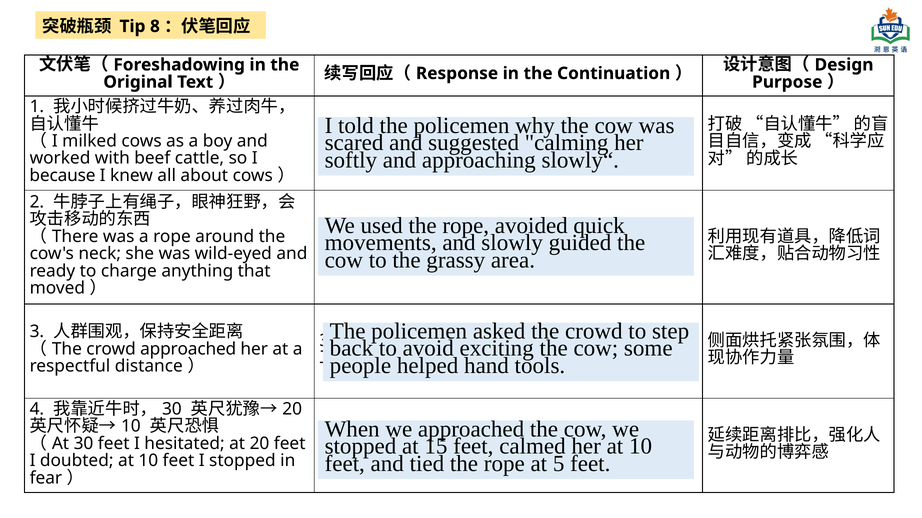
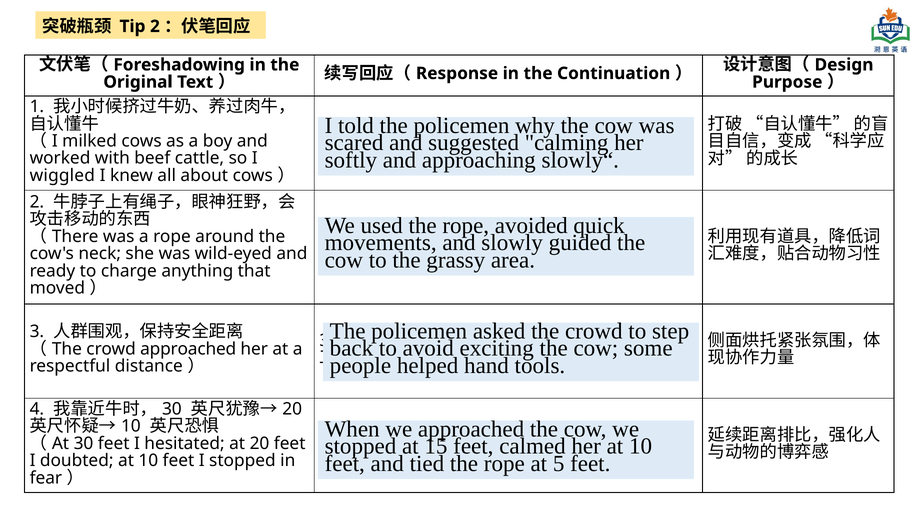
Tip 8: 8 -> 2 (155, 26)
because: because -> wiggled (62, 176)
